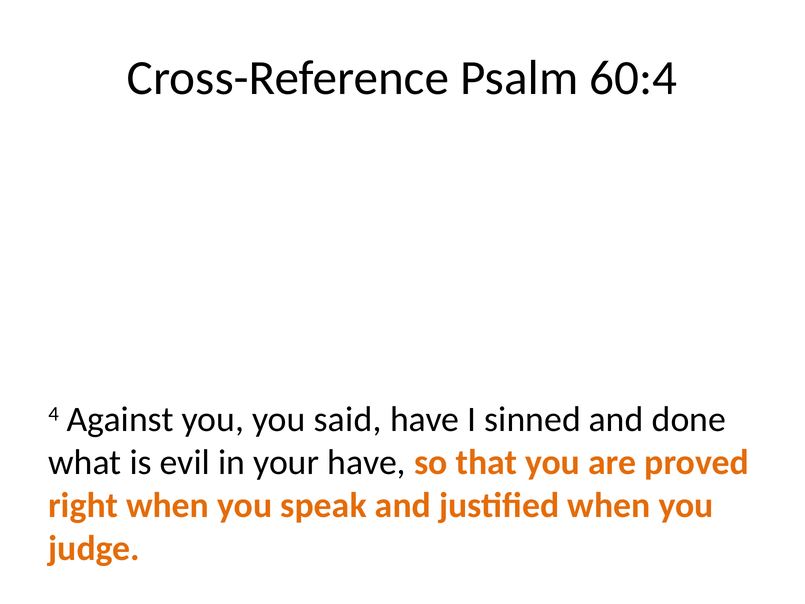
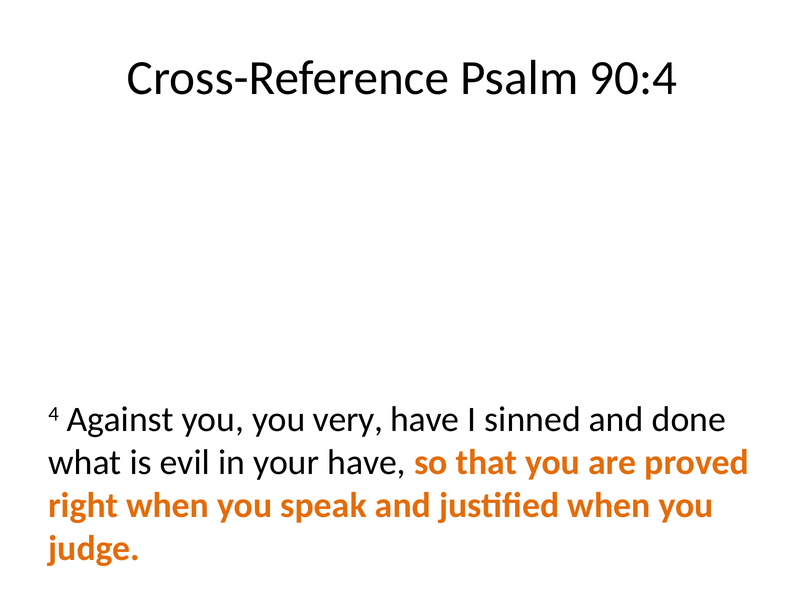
60:4: 60:4 -> 90:4 (633, 78)
said: said -> very (348, 419)
